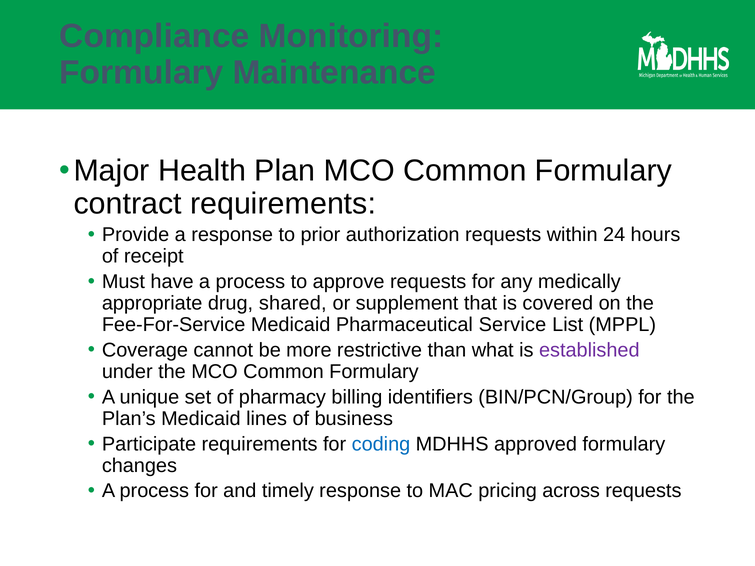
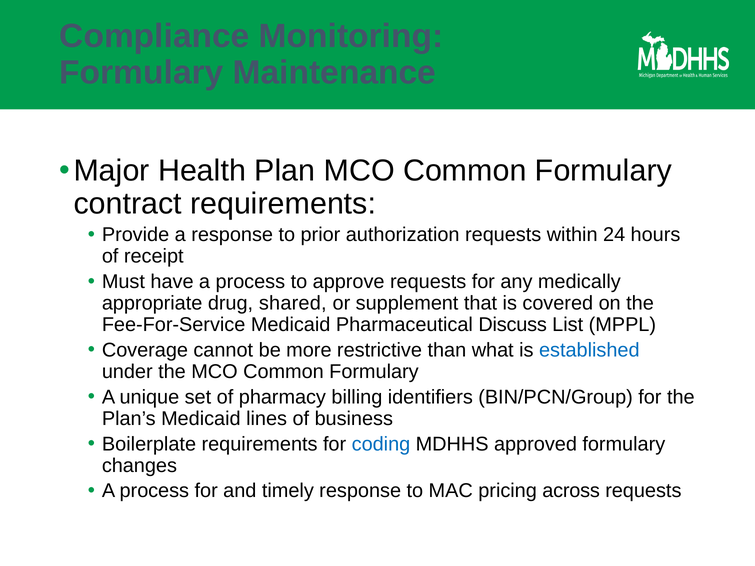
Service: Service -> Discuss (513, 325)
established colour: purple -> blue (589, 350)
Participate: Participate -> Boilerplate (149, 444)
